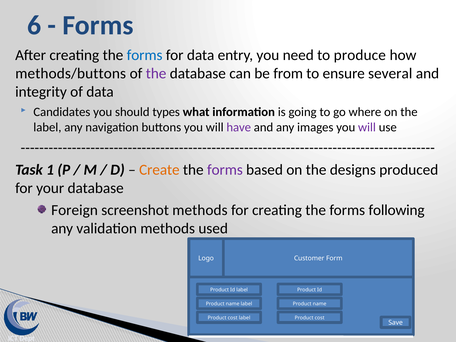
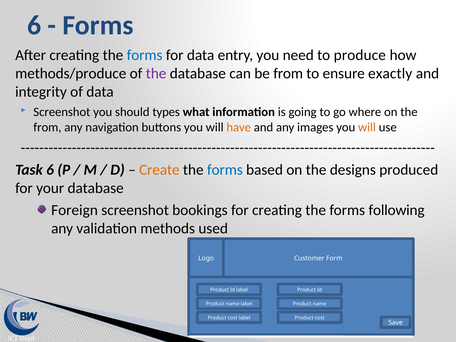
methods/buttons: methods/buttons -> methods/produce (71, 73)
several: several -> exactly (390, 73)
Candidates: Candidates -> Screenshot (62, 112)
label: label -> from (47, 127)
have colour: purple -> orange (239, 127)
will colour: purple -> orange (367, 127)
Task 1: 1 -> 6 (50, 170)
forms colour: purple -> blue (225, 170)
screenshot methods: methods -> bookings (200, 210)
